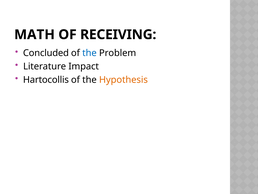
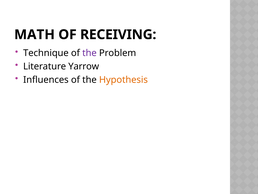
Concluded: Concluded -> Technique (46, 53)
the colour: blue -> purple (89, 53)
Impact: Impact -> Yarrow (84, 66)
Hartocollis: Hartocollis -> Influences (46, 80)
